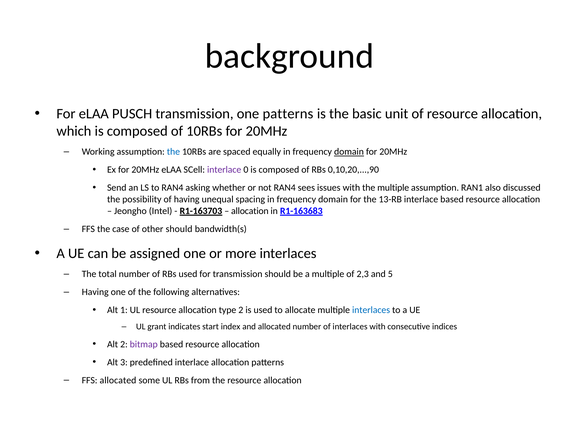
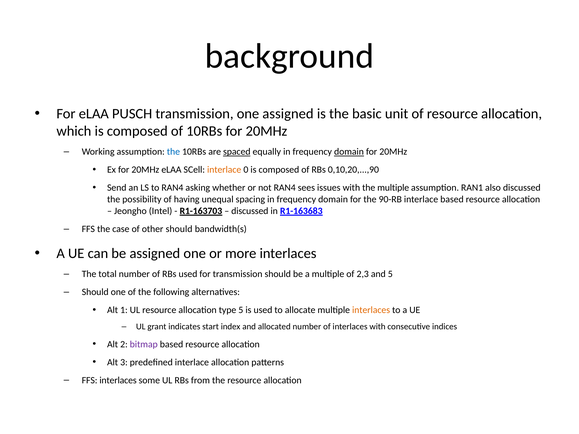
one patterns: patterns -> assigned (288, 114)
spaced underline: none -> present (237, 152)
interlace colour: purple -> orange (224, 170)
13-RB: 13-RB -> 90-RB (390, 199)
allocation: allocation -> discussed (250, 211)
Having: Having -> Should (95, 292)
type 2: 2 -> 5 (241, 310)
interlaces colour: blue -> orange (371, 310)
FFS allocated: allocated -> interlaces (118, 381)
